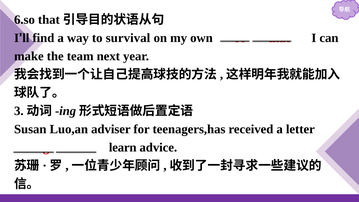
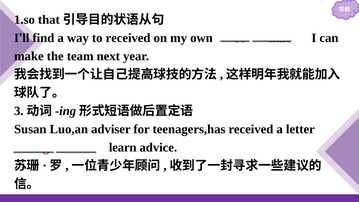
6.so: 6.so -> 1.so (24, 20)
to survival: survival -> received (128, 38)
